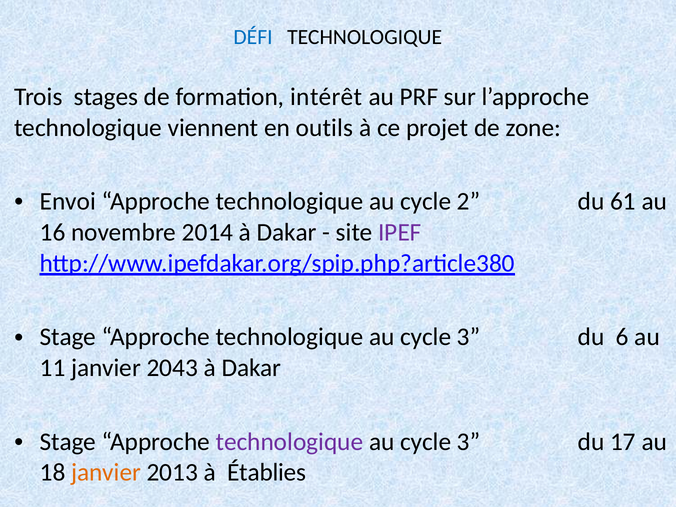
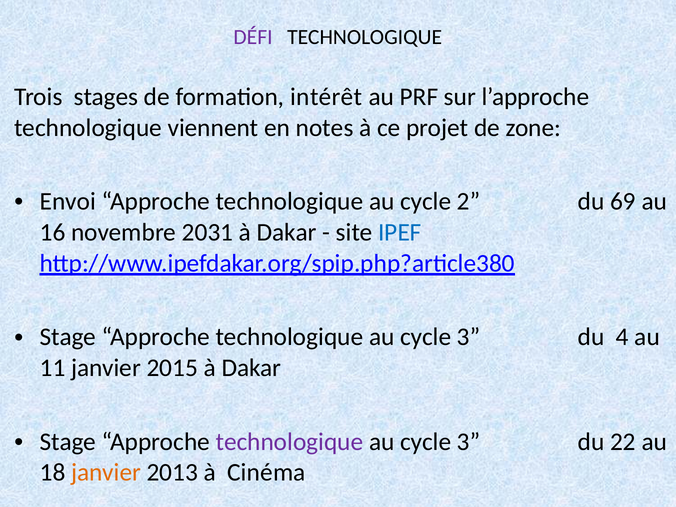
DÉFI colour: blue -> purple (253, 37)
outils: outils -> notes (325, 128)
61: 61 -> 69 (623, 201)
2014: 2014 -> 2031 (208, 232)
IPEF colour: purple -> blue (400, 232)
6: 6 -> 4 (622, 337)
2043: 2043 -> 2015 (172, 368)
17: 17 -> 22 (623, 442)
Établies: Établies -> Cinéma (266, 473)
